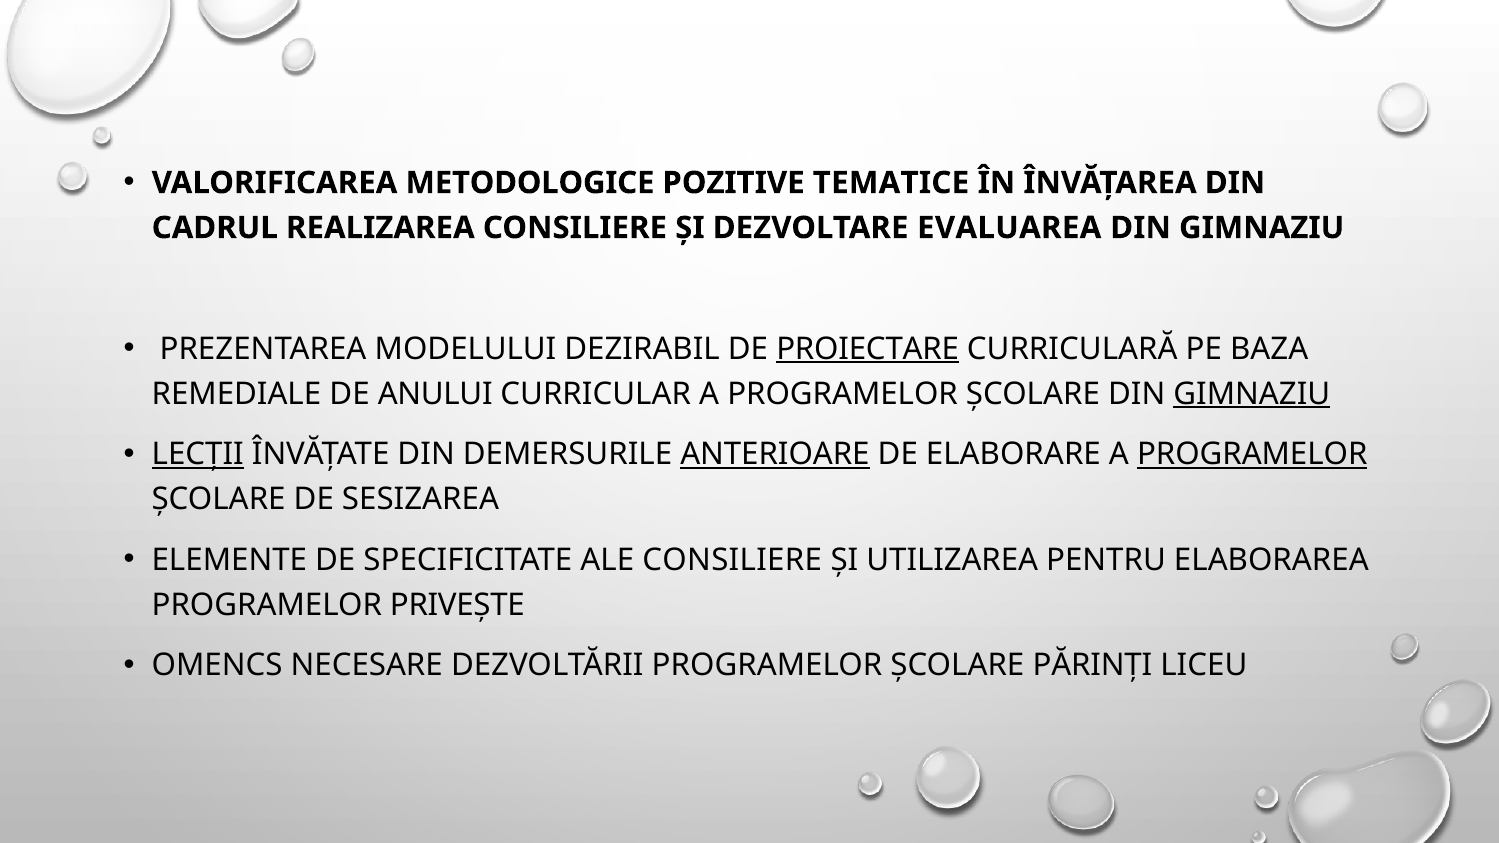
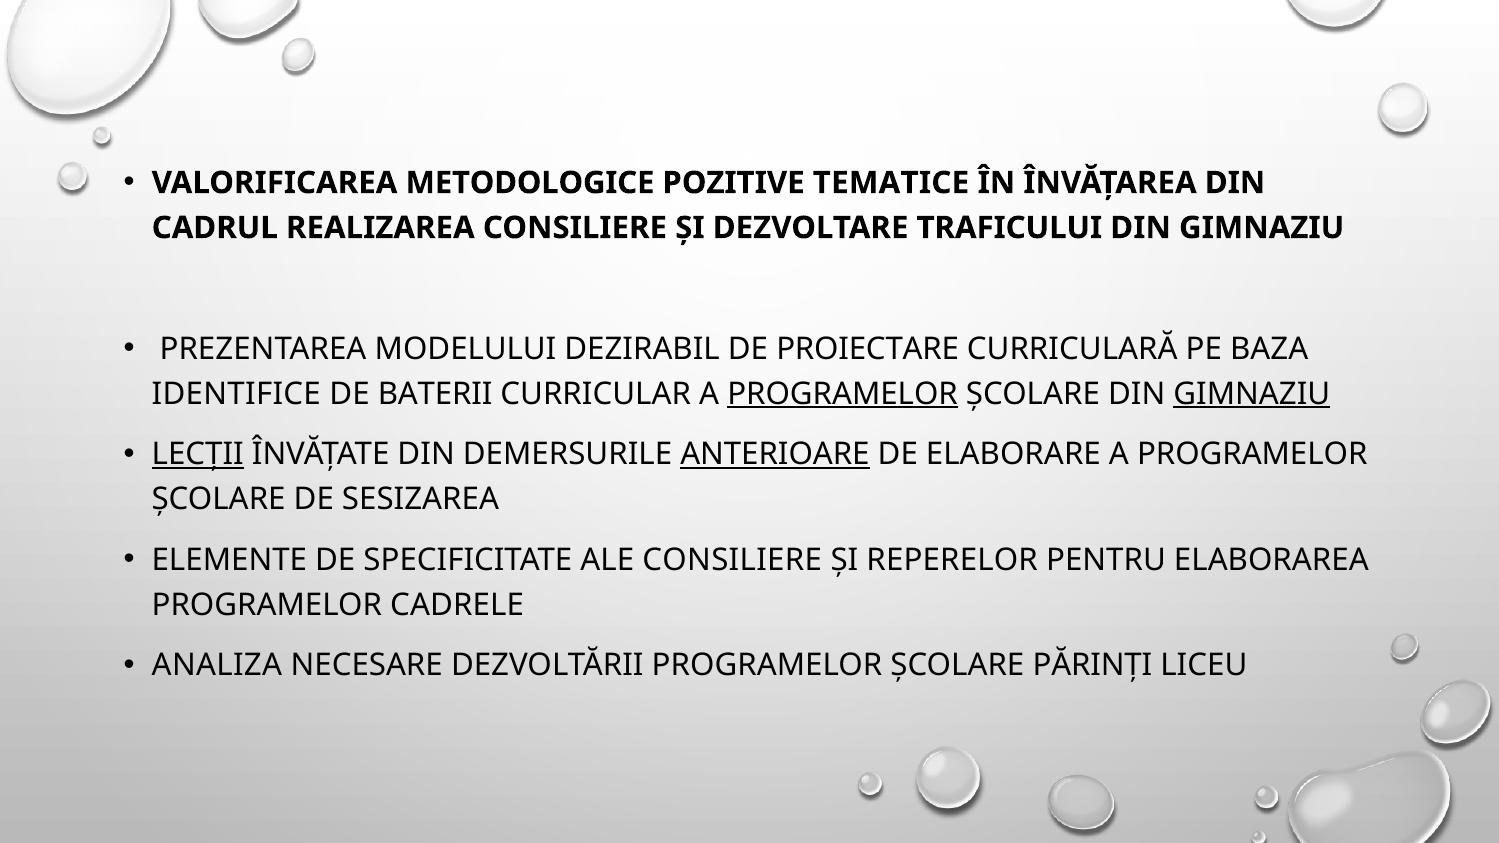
EVALUAREA: EVALUAREA -> TRAFICULUI (1009, 228)
PROIECTARE underline: present -> none (868, 349)
REMEDIALE: REMEDIALE -> IDENTIFICE (236, 394)
ANULUI: ANULUI -> BATERII (435, 394)
PROGRAMELOR underline: none -> present (843, 394)
PROGRAMELOR underline: present -> none (1252, 455)
UTILIZAREA: UTILIZAREA -> REPERELOR (952, 560)
PRIVEȘTE: PRIVEȘTE -> CADRELE (457, 605)
OMENCS: OMENCS -> ANALIZA (217, 666)
